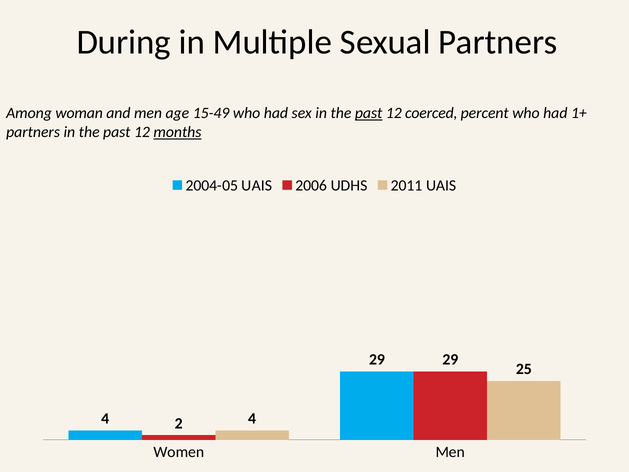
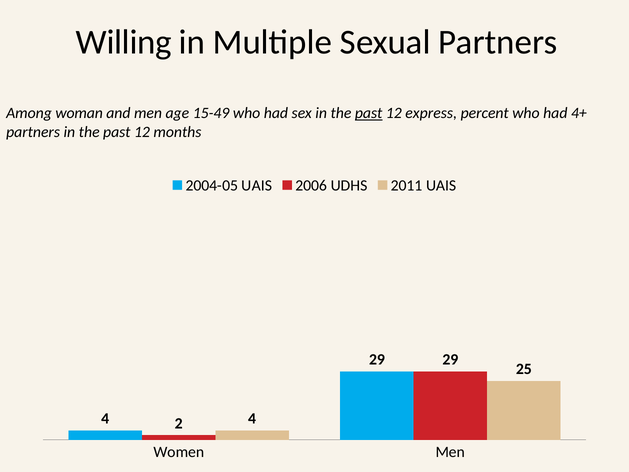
During: During -> Willing (124, 42)
coerced: coerced -> express (431, 113)
1+: 1+ -> 4+ (579, 113)
months underline: present -> none (177, 132)
